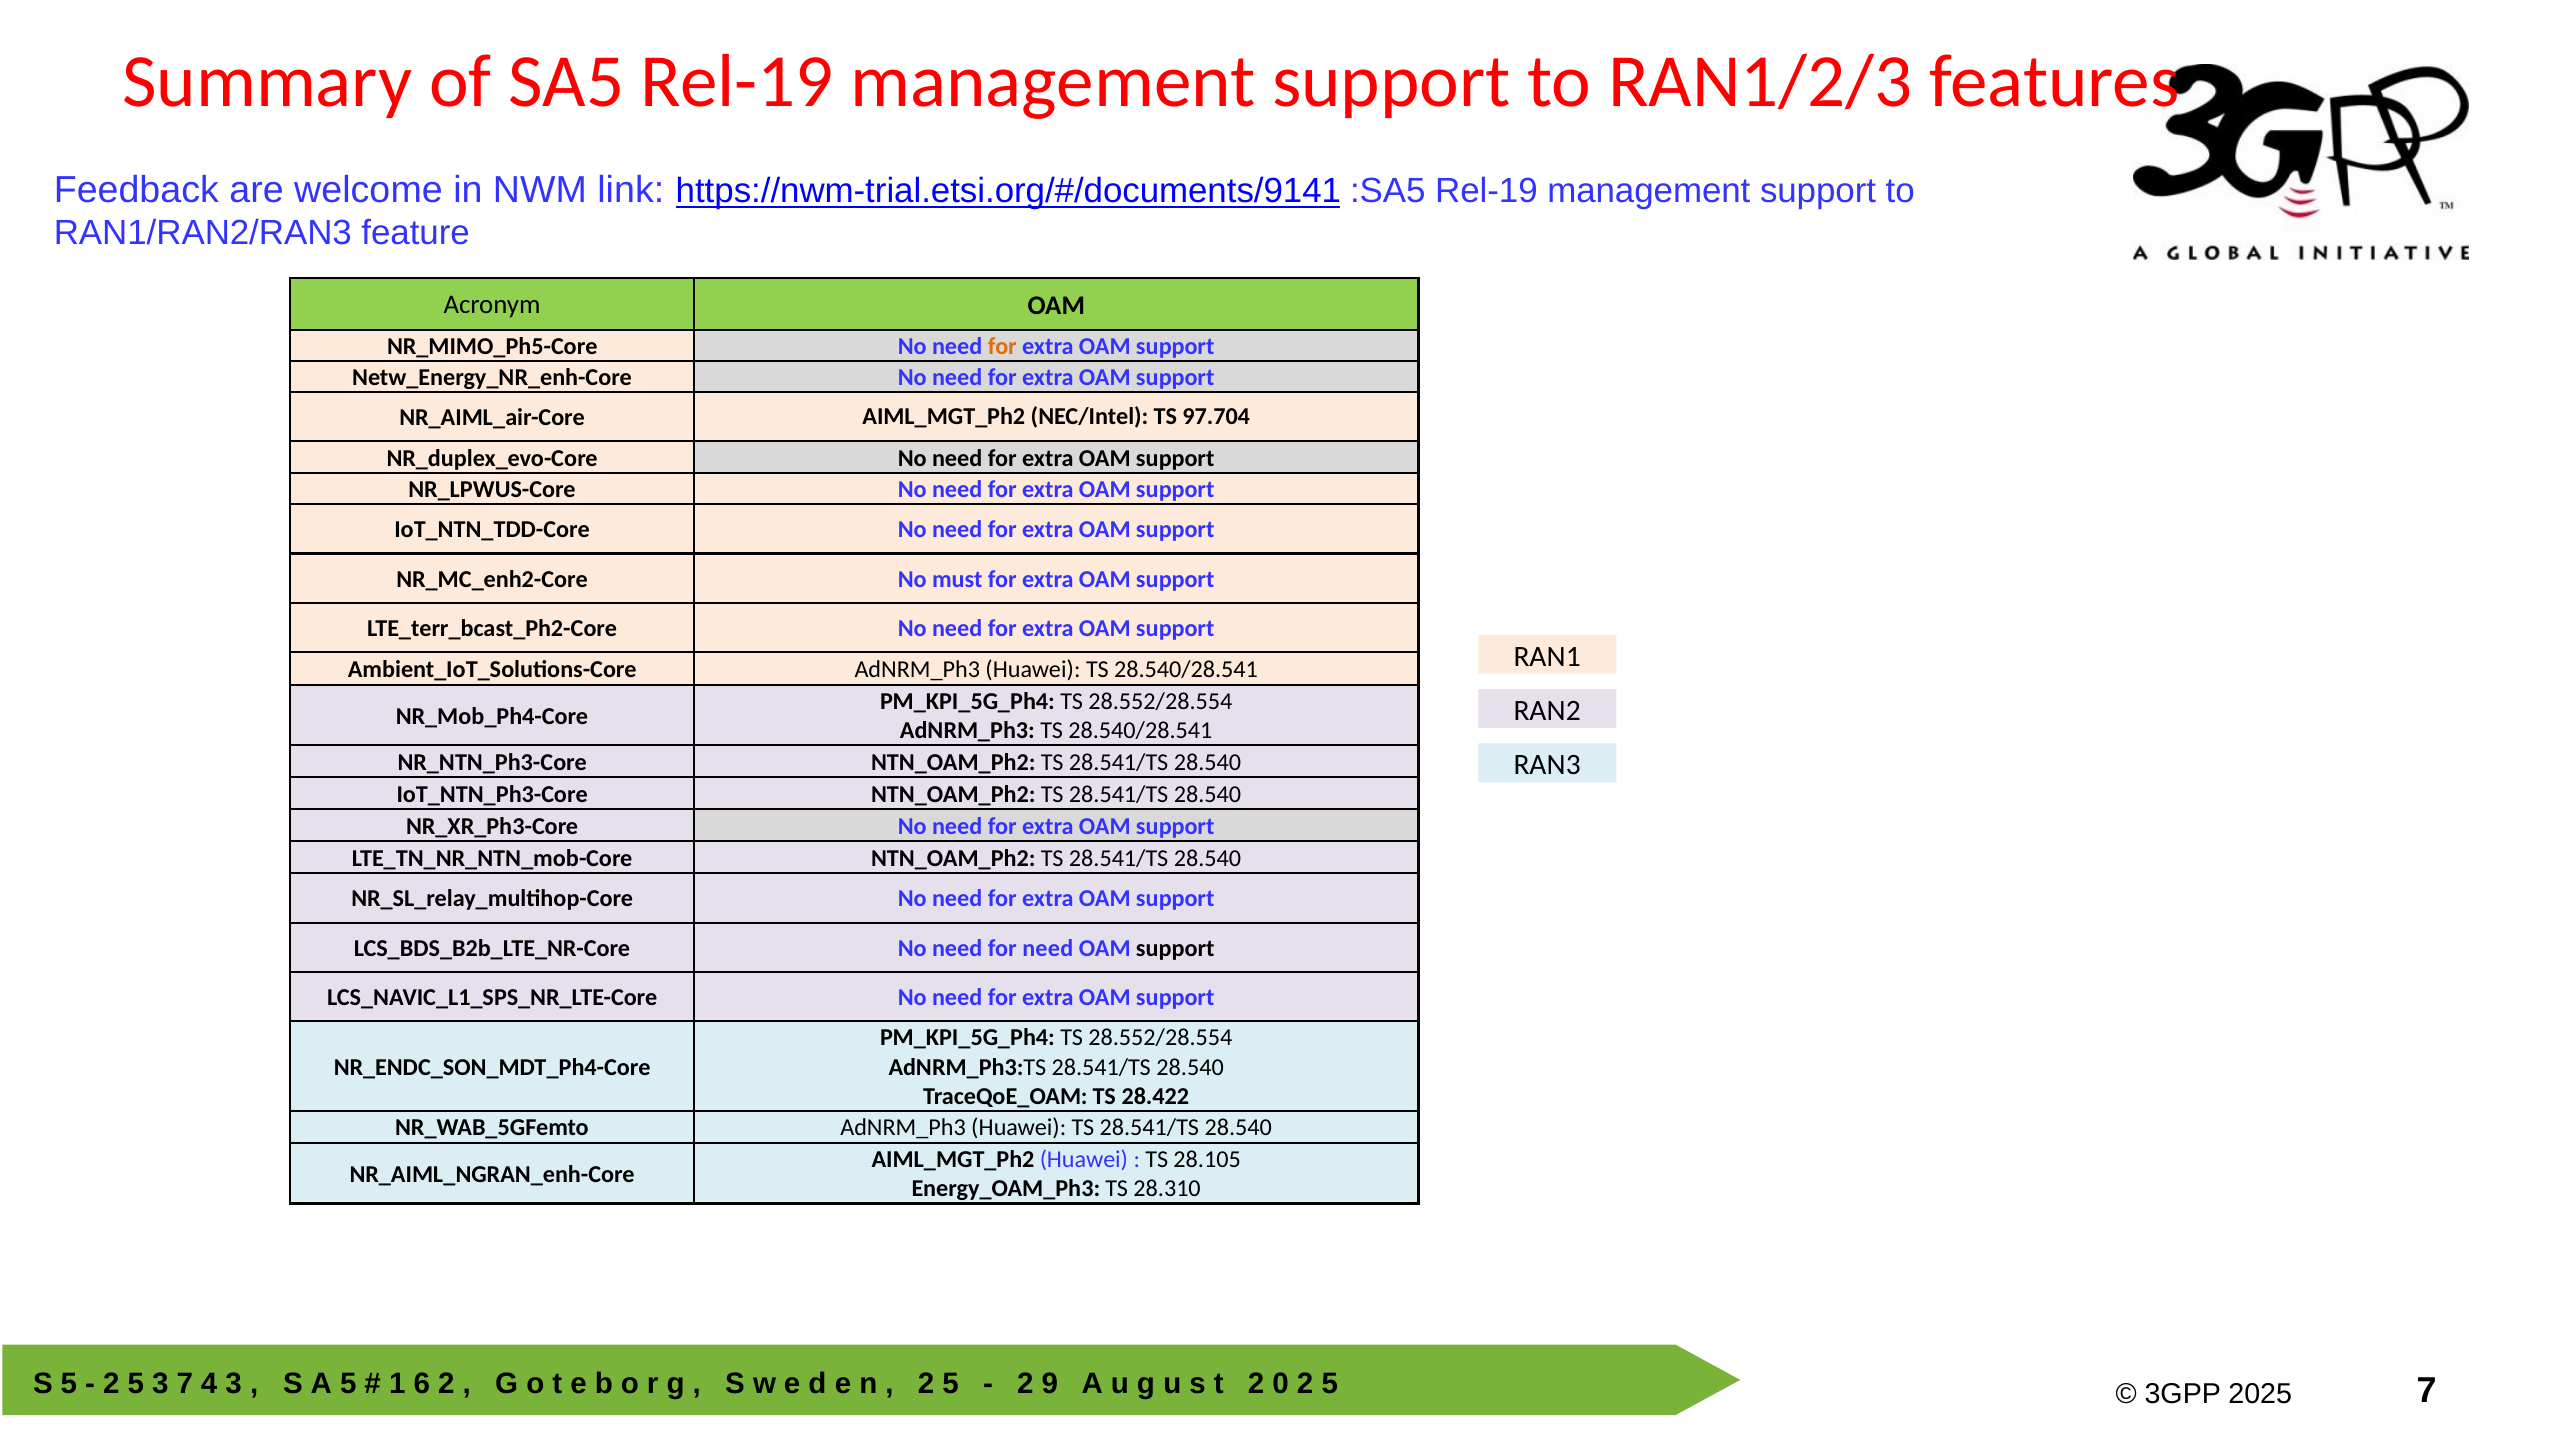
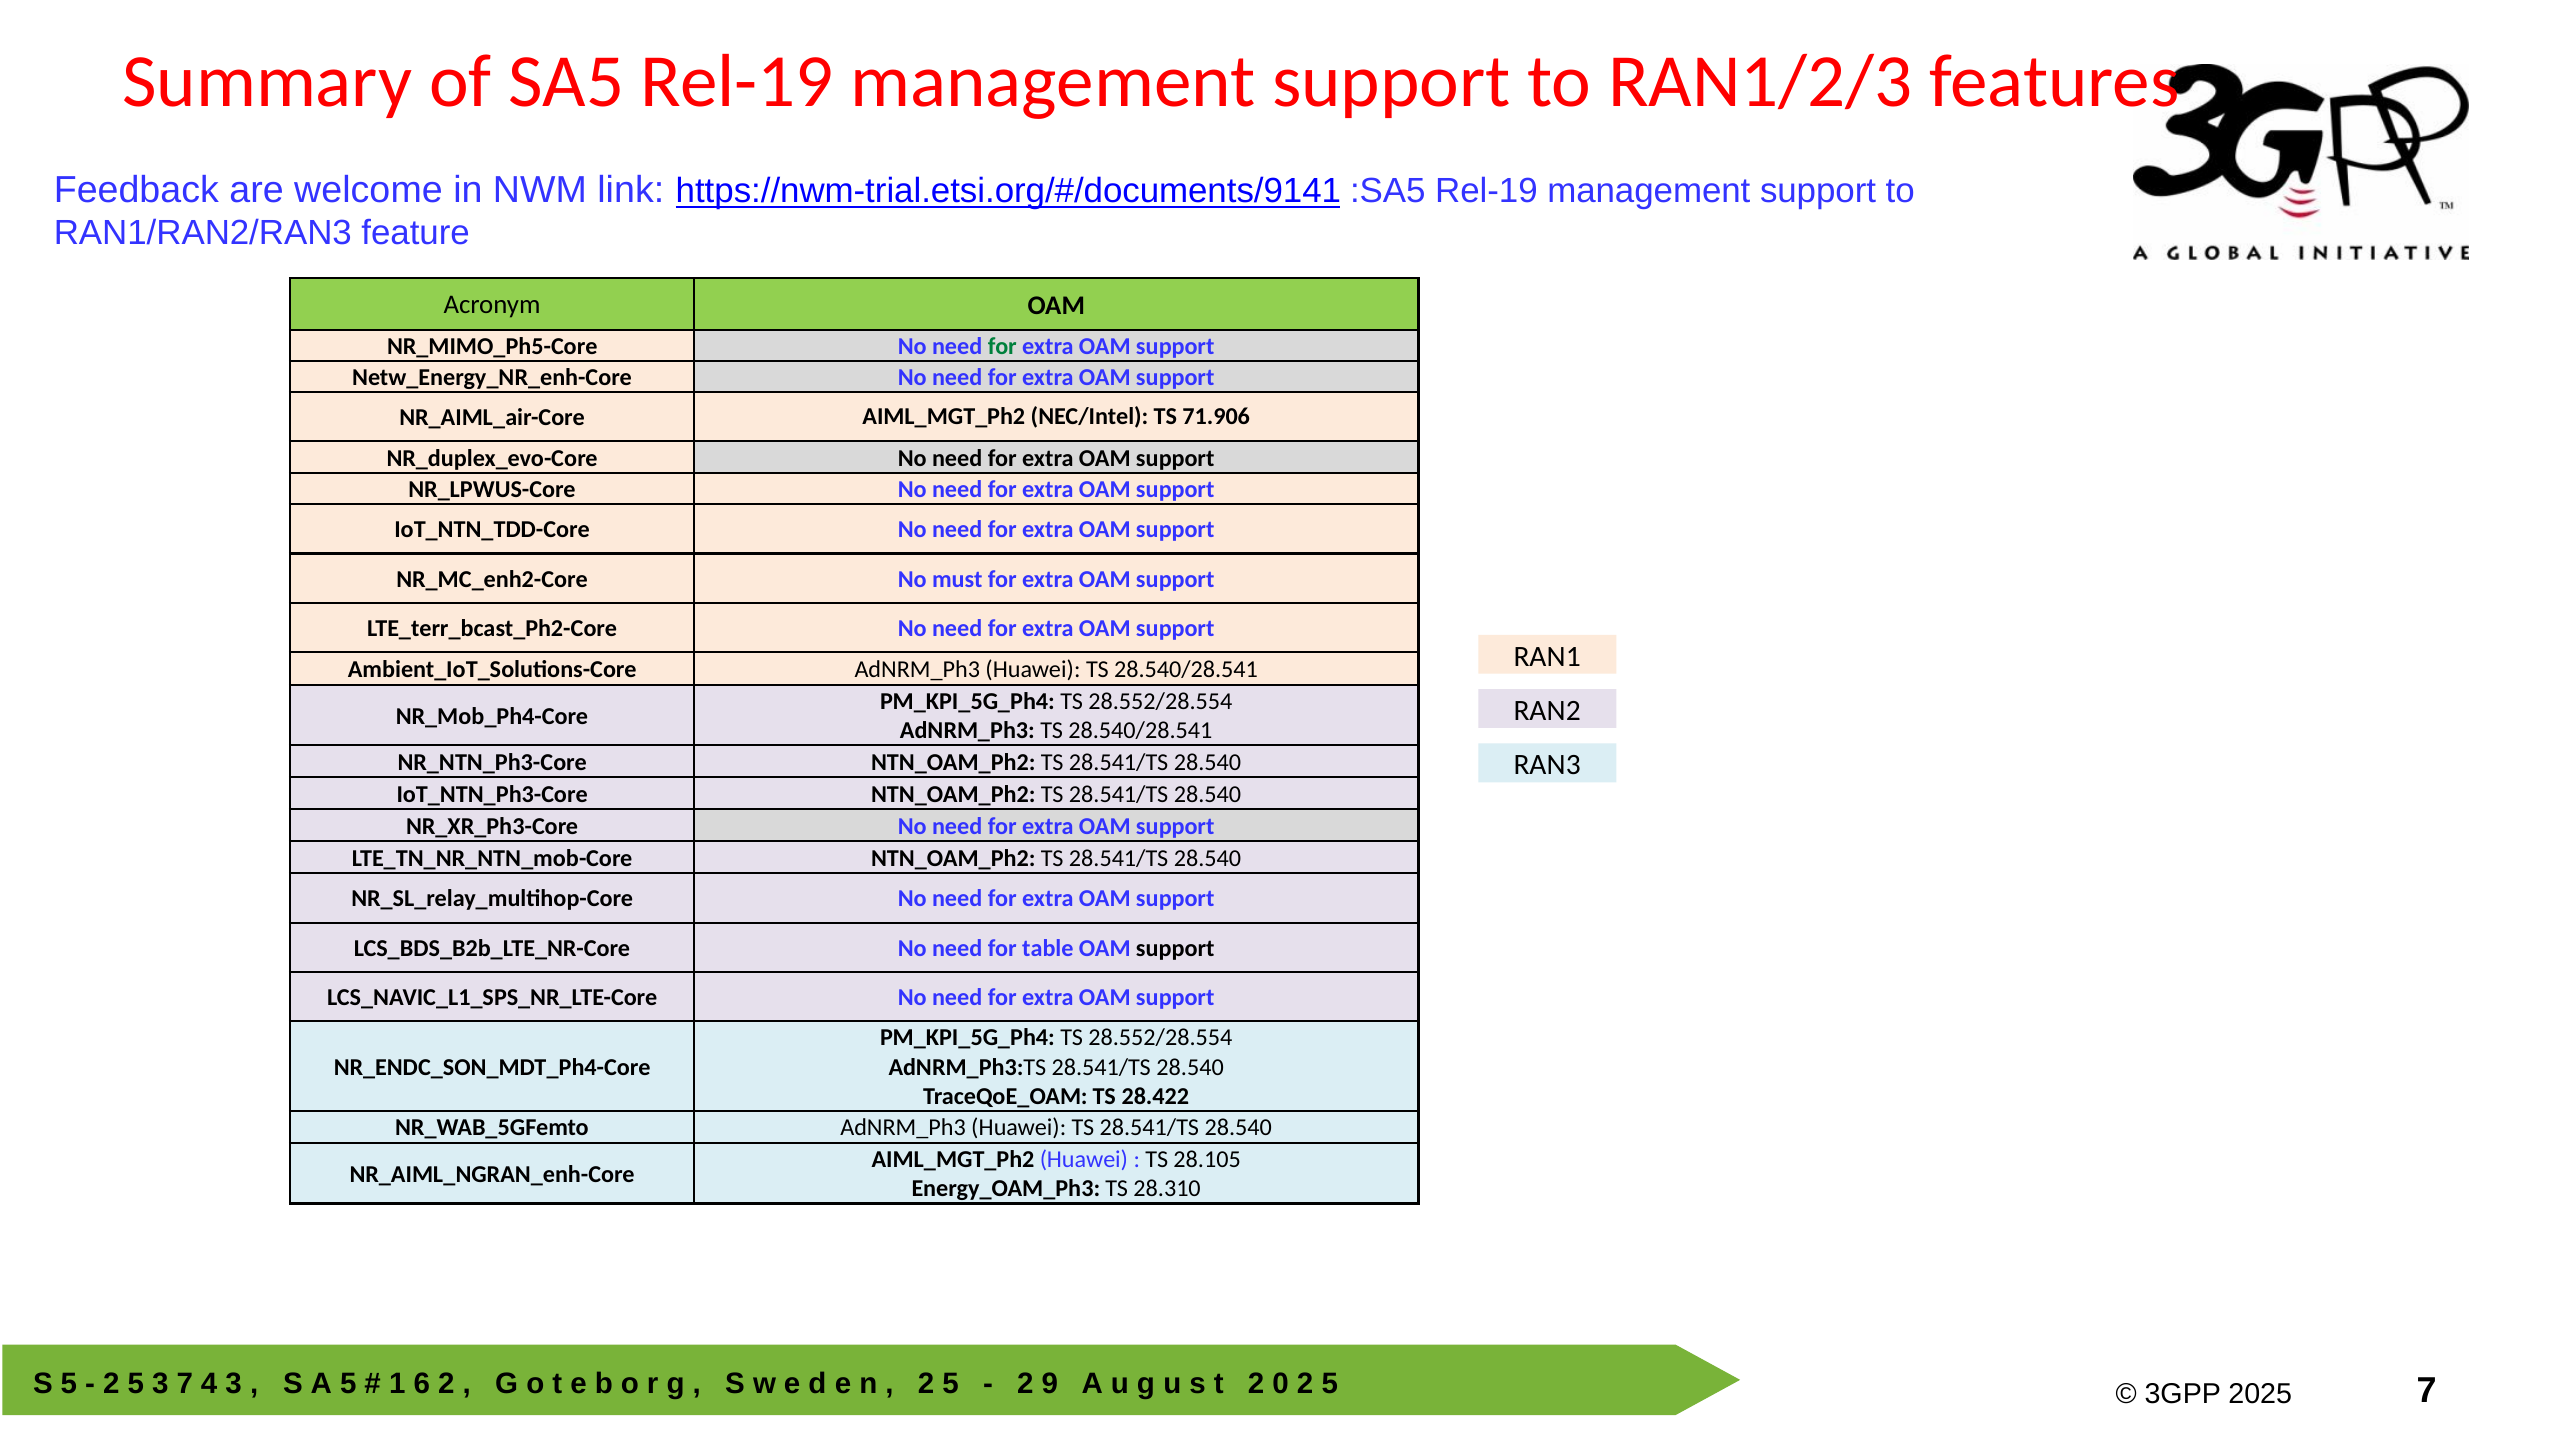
for colour: orange -> green (1002, 347)
97.704: 97.704 -> 71.906 (1216, 417)
for need: need -> table (1048, 948)
